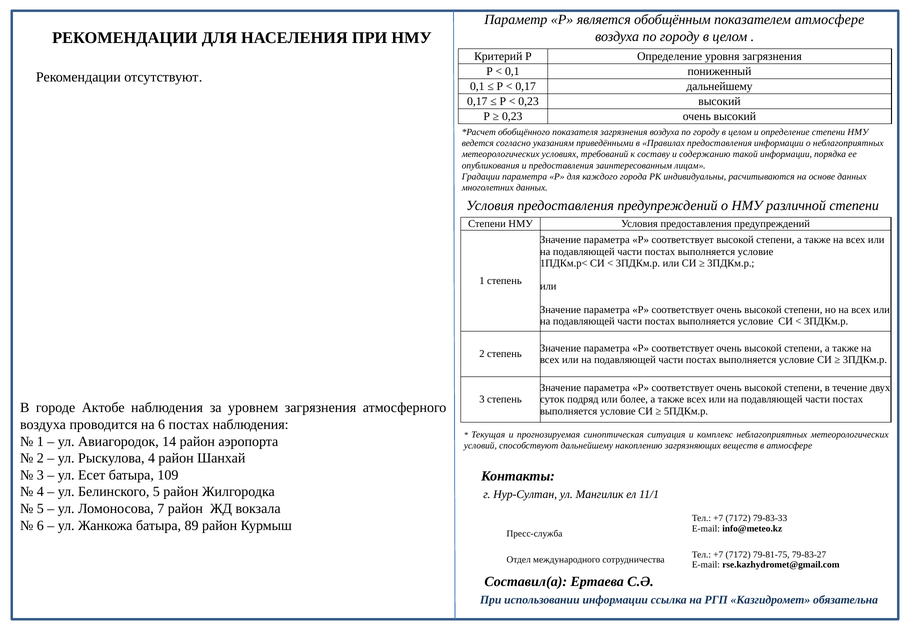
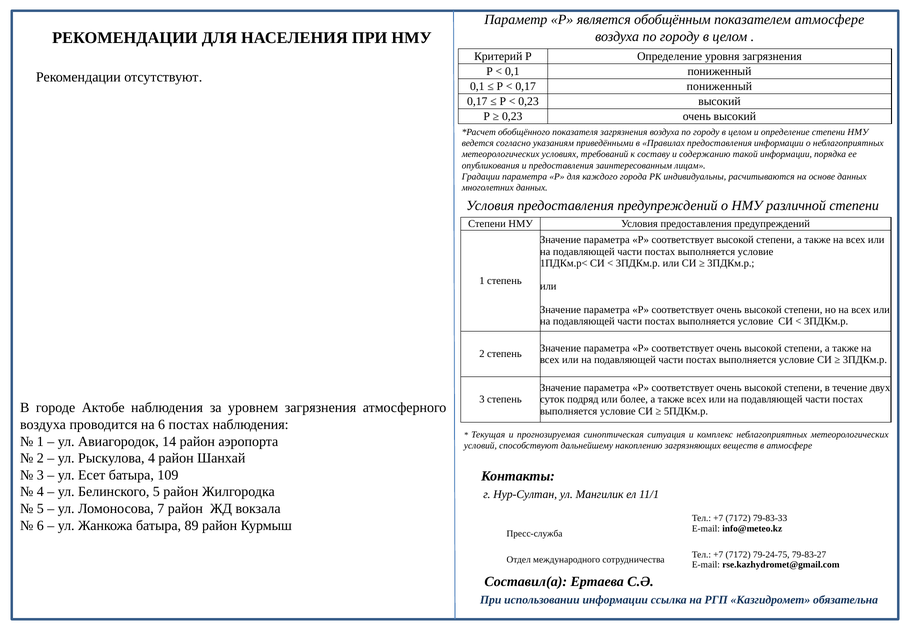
0,17 дальнейшему: дальнейшему -> пониженный (719, 86)
79-81-75: 79-81-75 -> 79-24-75 (771, 554)
